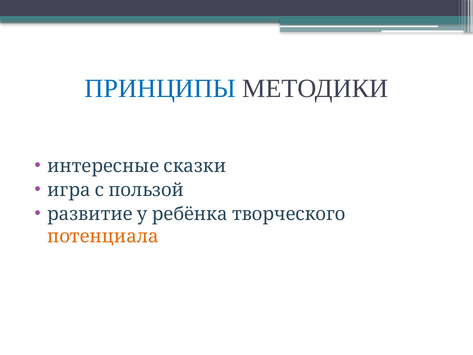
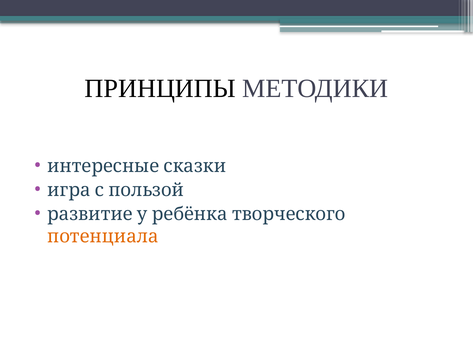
ПРИНЦИПЫ colour: blue -> black (160, 89)
